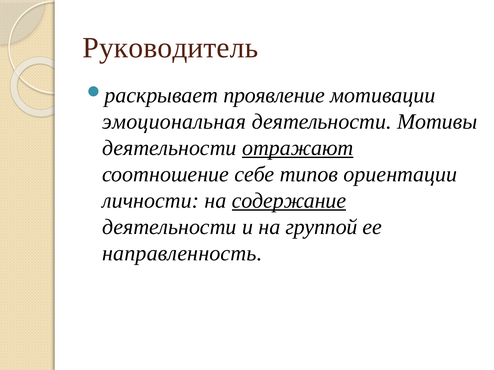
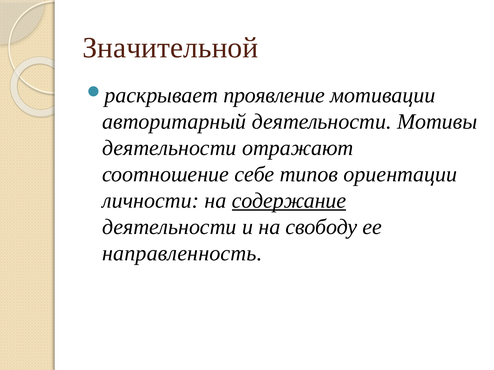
Руководитель: Руководитель -> Значительной (170, 48)
эмоциональная: эмоциональная -> авторитарный (174, 122)
отражают underline: present -> none (298, 148)
группой: группой -> свободу (321, 227)
